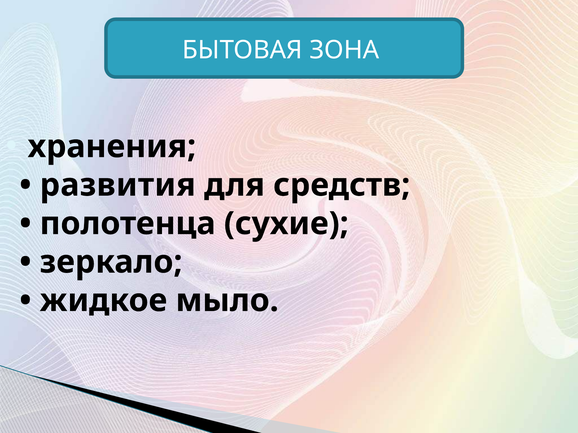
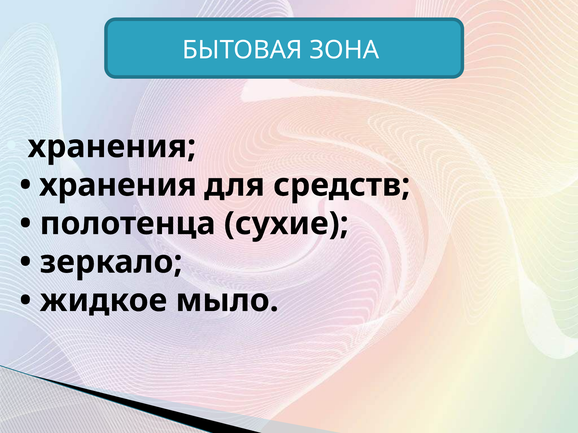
развития: развития -> хранения (118, 185)
